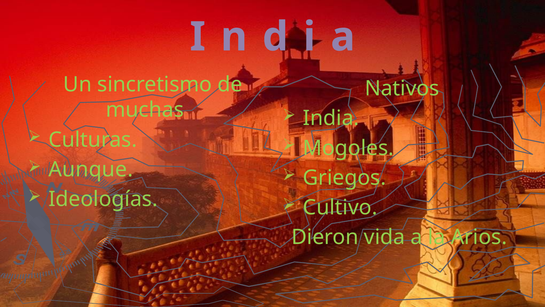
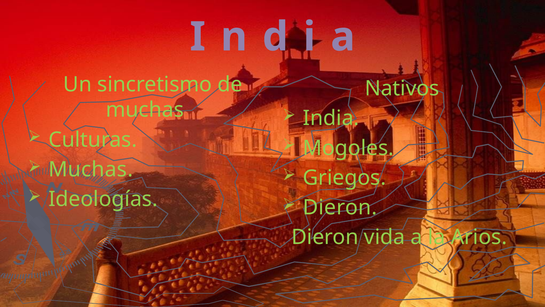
Aunque: Aunque -> Muchas (91, 169)
Cultivo: Cultivo -> Dieron (340, 207)
